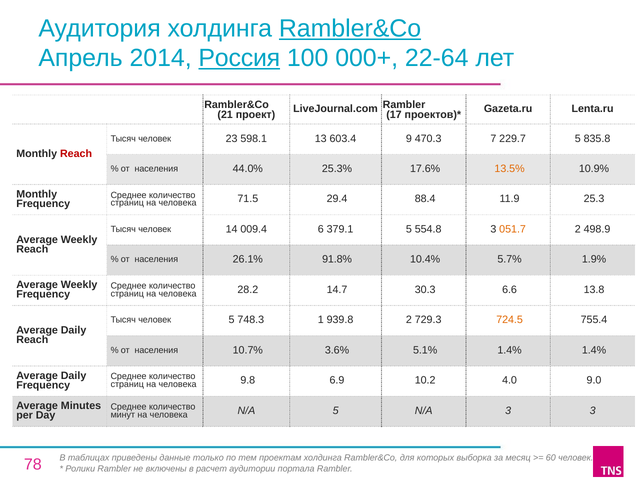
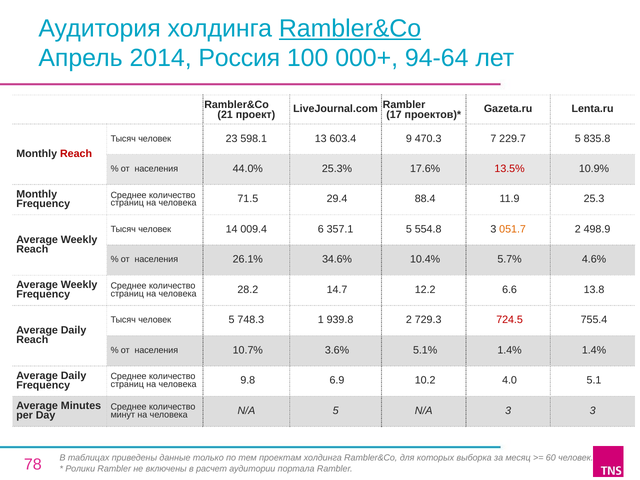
Россия underline: present -> none (239, 58)
22-64: 22-64 -> 94-64 (437, 58)
13.5% colour: orange -> red (510, 169)
379.1: 379.1 -> 357.1 (340, 229)
91.8%: 91.8% -> 34.6% (337, 259)
1.9%: 1.9% -> 4.6% (594, 259)
30.3: 30.3 -> 12.2 (425, 290)
724.5 colour: orange -> red (510, 320)
9.0: 9.0 -> 5.1 (594, 380)
